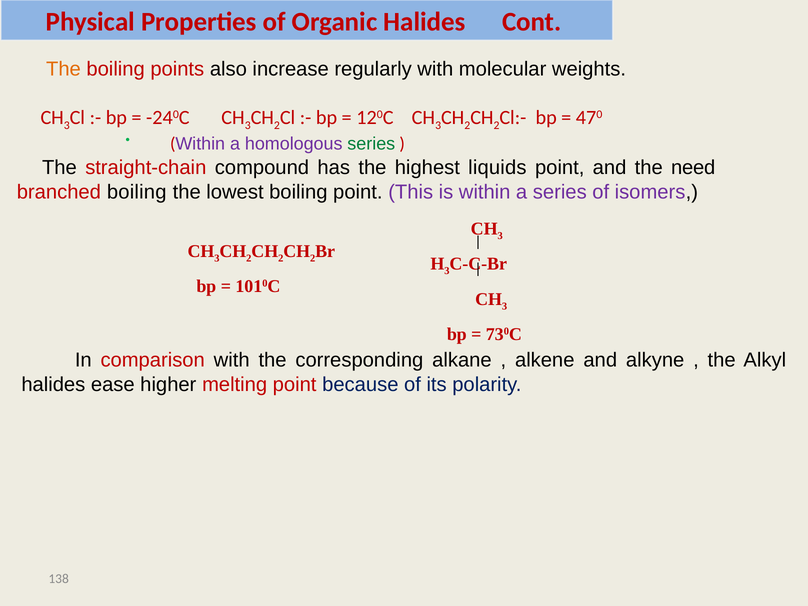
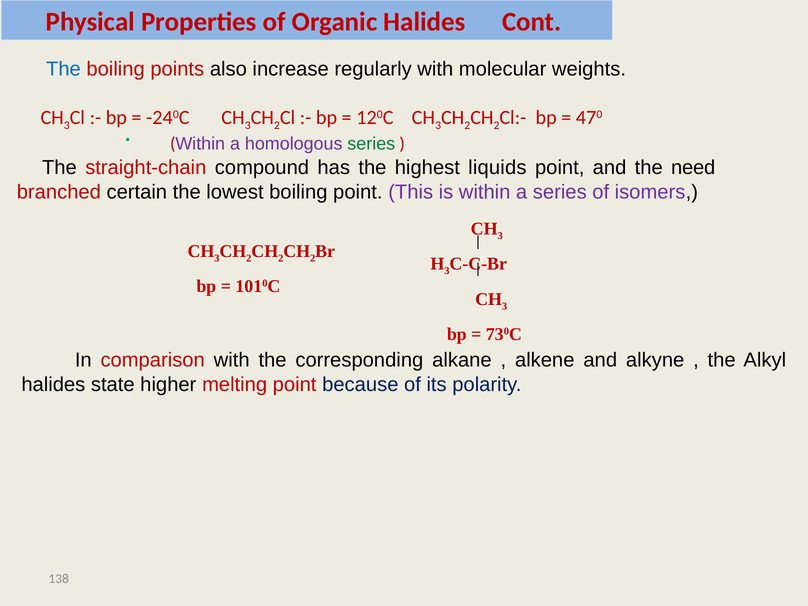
The colour: orange -> blue (63, 69)
branched boiling: boiling -> certain (137, 192)
ease: ease -> state (113, 384)
